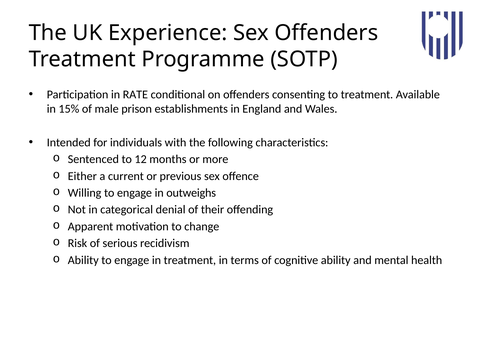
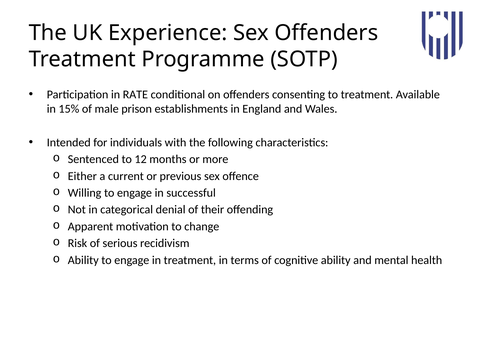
outweighs: outweighs -> successful (191, 193)
